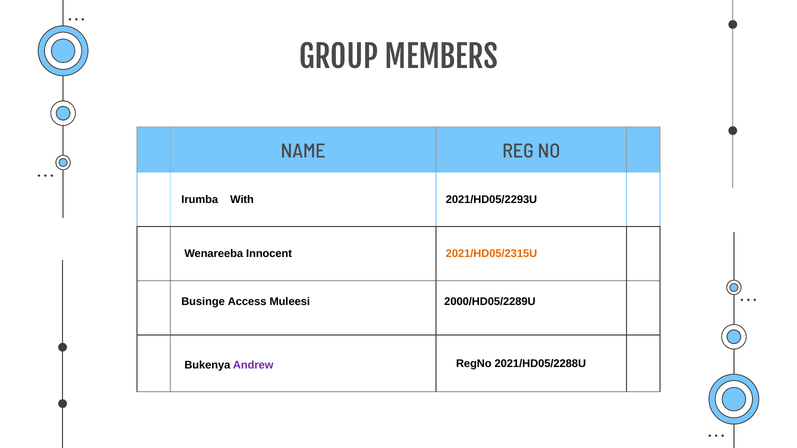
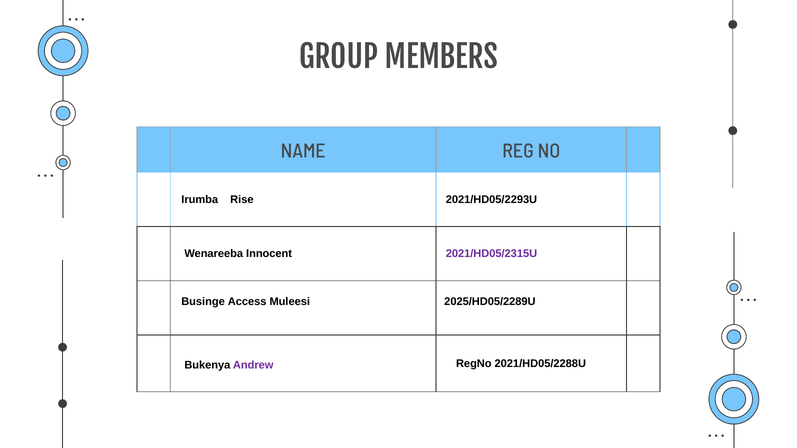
With: With -> Rise (242, 200)
2021/HD05/2315U colour: orange -> purple (491, 254)
2000/HD05/2289U: 2000/HD05/2289U -> 2025/HD05/2289U (490, 302)
